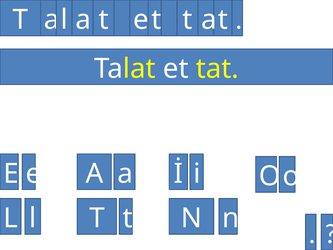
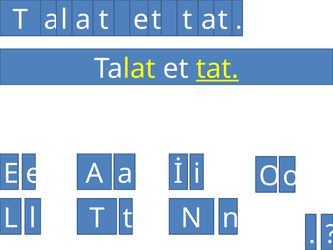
tat underline: none -> present (217, 69)
